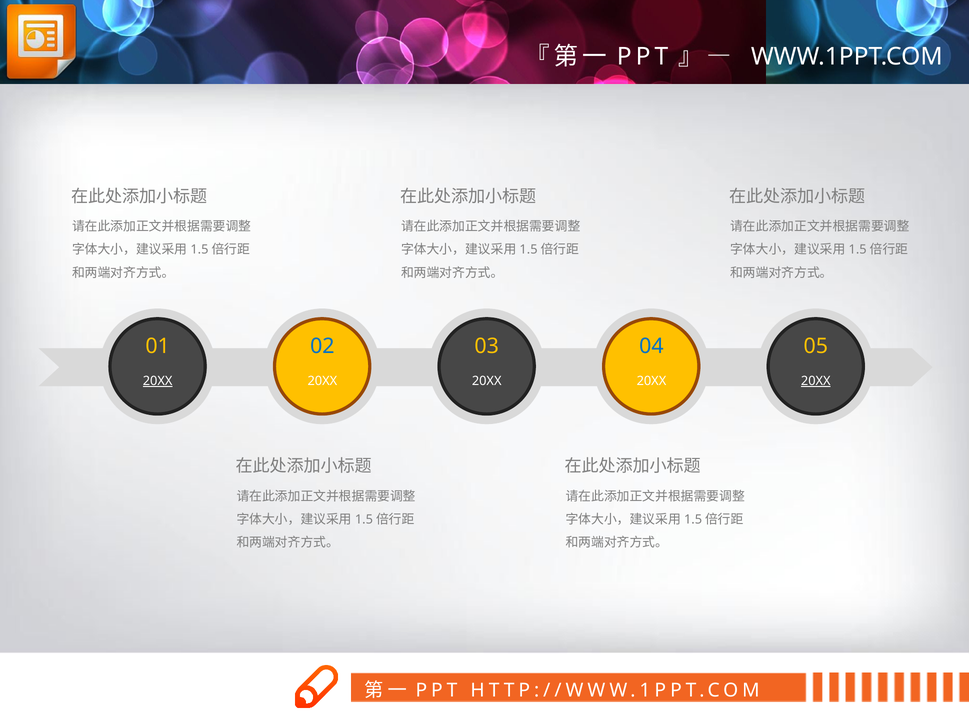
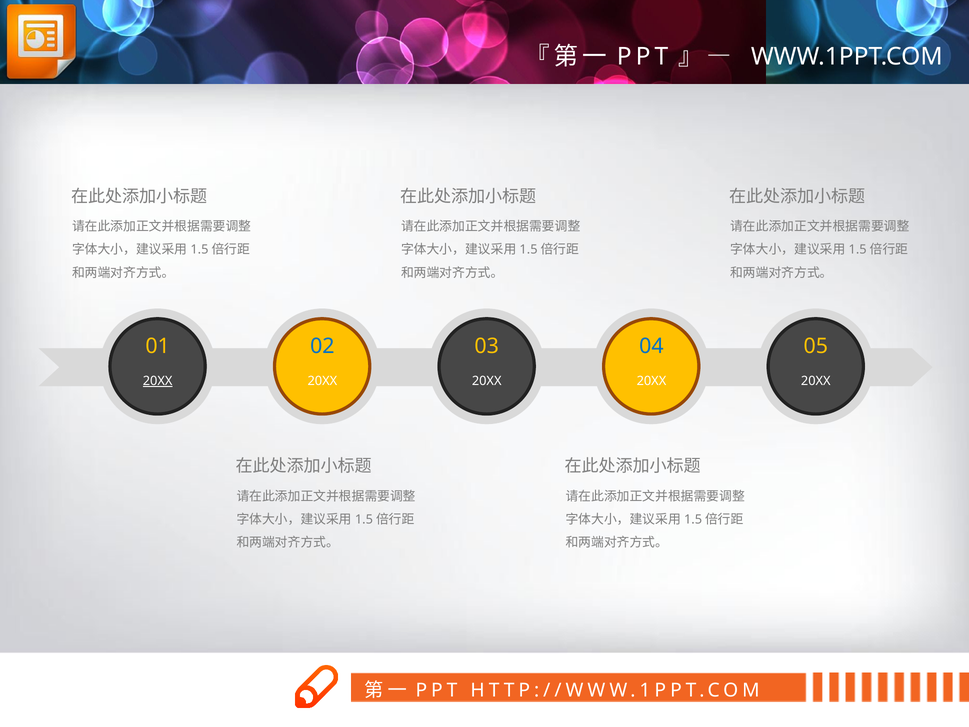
20XX underline: present -> none (816, 381)
